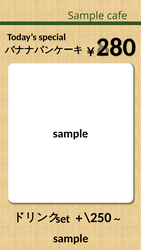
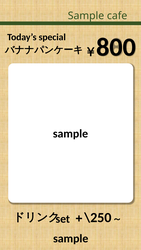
280: 280 -> 800 (116, 47)
